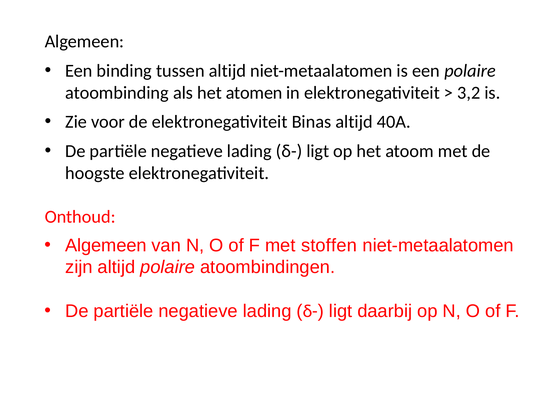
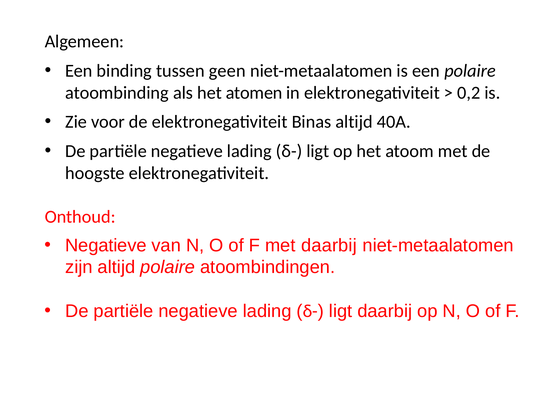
tussen altijd: altijd -> geen (227, 71)
3,2: 3,2 -> 0,2 (469, 93)
Algemeen: Algemeen -> Negatieve (106, 245)
met stoffen: stoffen -> daarbij (329, 245)
